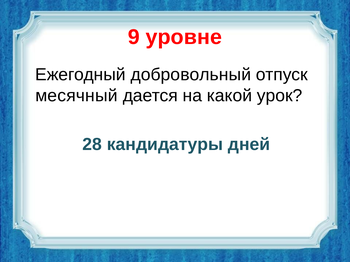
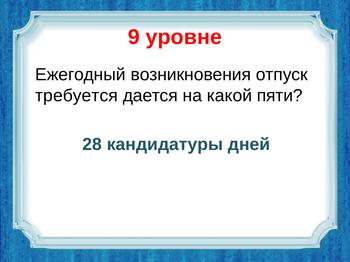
добровольный: добровольный -> возникновения (191, 75)
месячный: месячный -> требуется (76, 96)
урок: урок -> пяти (280, 96)
